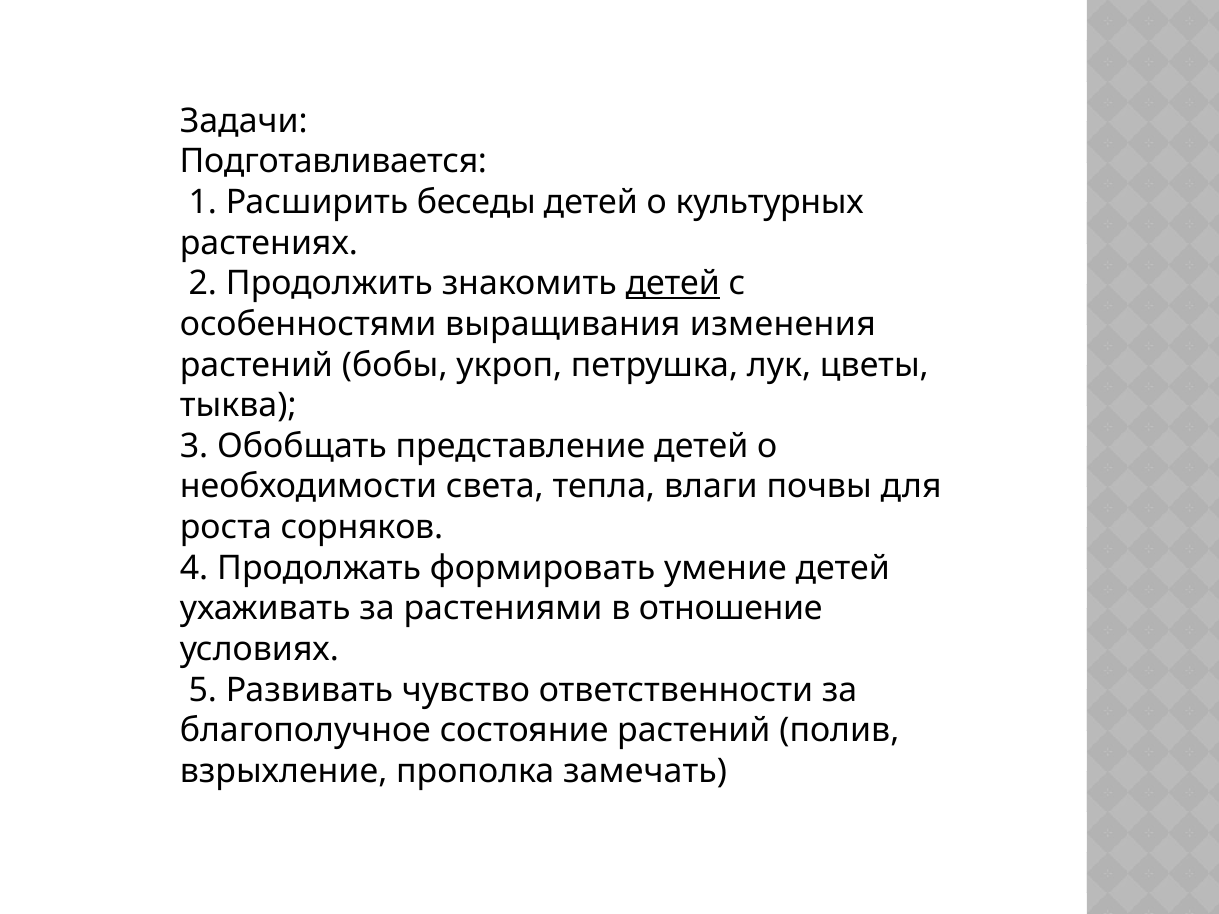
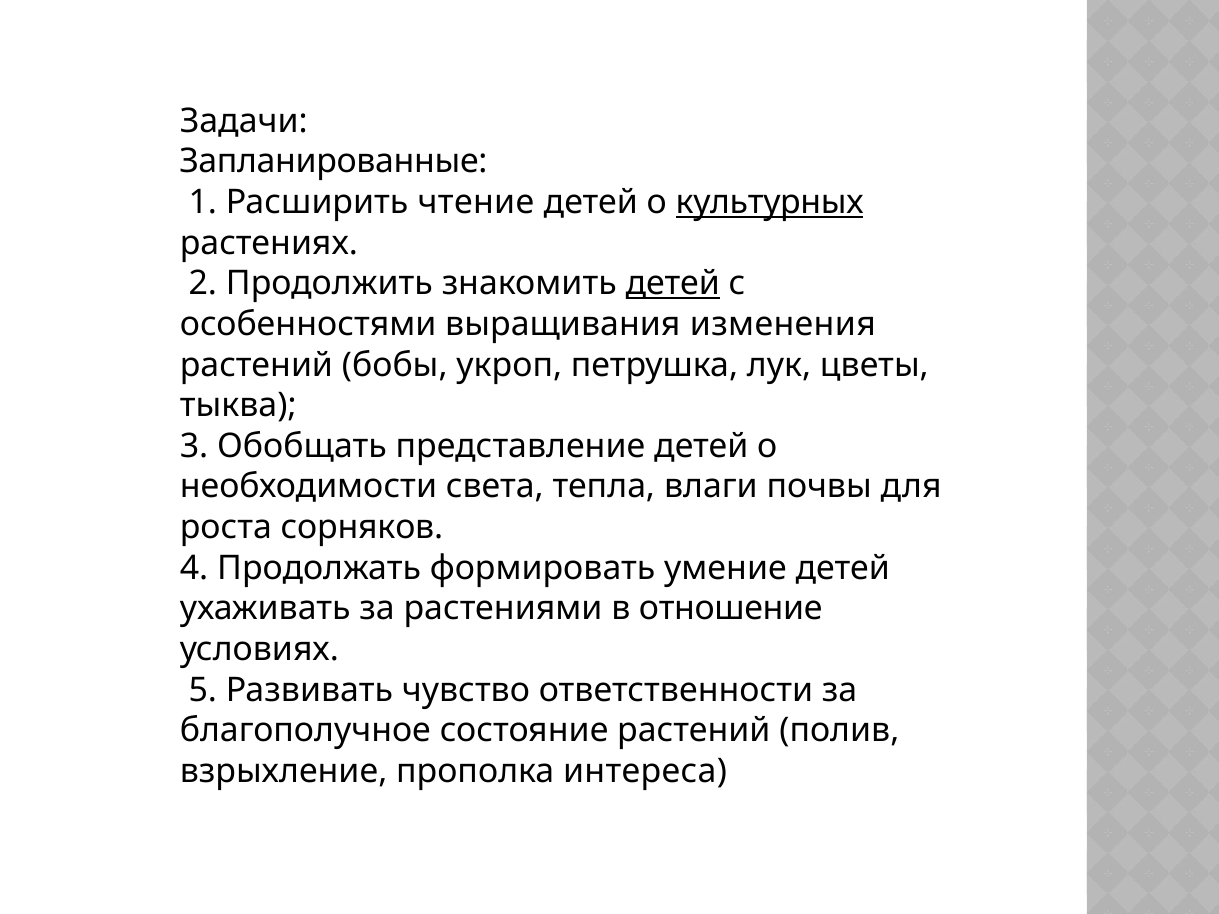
Подготавливается: Подготавливается -> Запланированные (333, 162)
беседы: беседы -> чтение (476, 202)
культурных underline: none -> present (770, 202)
замечать: замечать -> интереса (645, 771)
